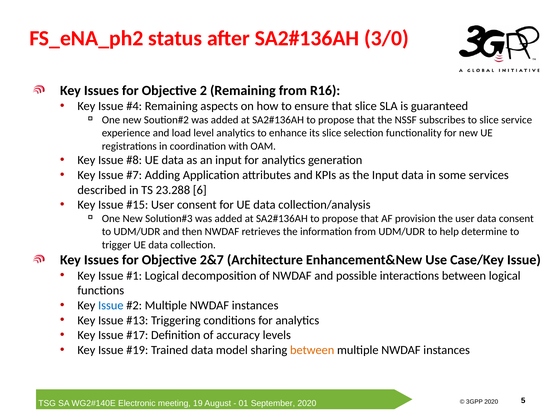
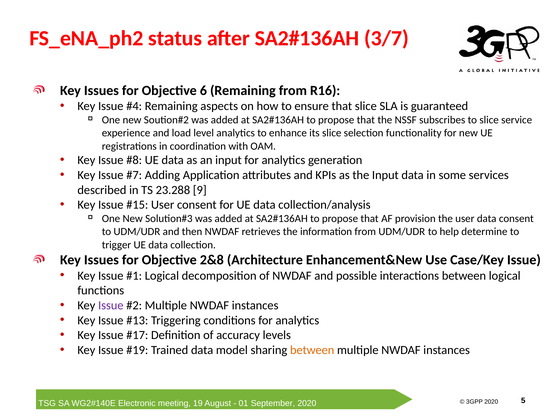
3/0: 3/0 -> 3/7 (387, 38)
2: 2 -> 6 (203, 90)
6: 6 -> 9 (200, 190)
2&7: 2&7 -> 2&8 (212, 260)
Issue colour: blue -> purple (111, 305)
